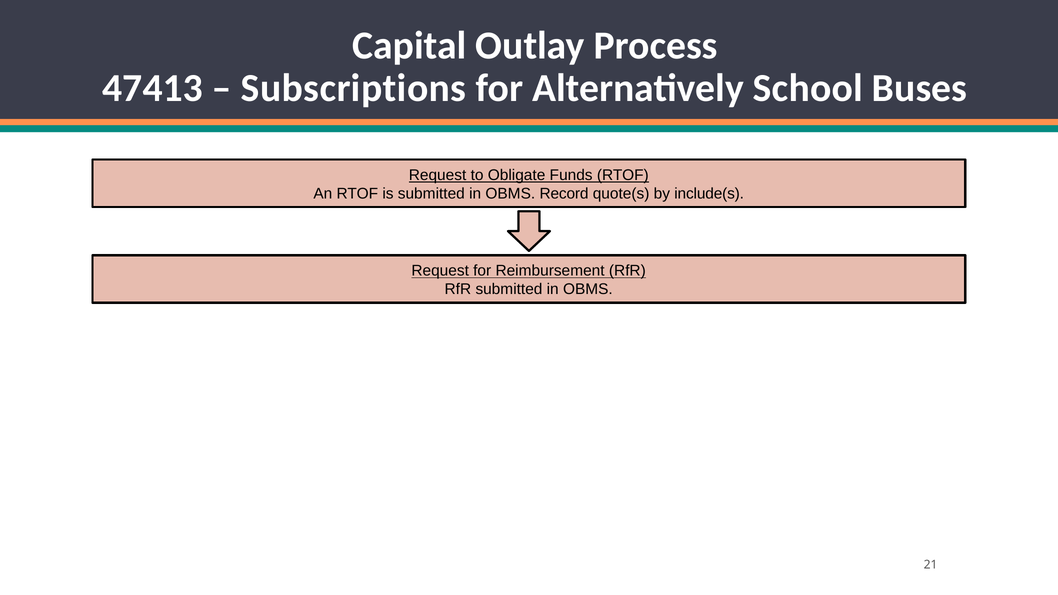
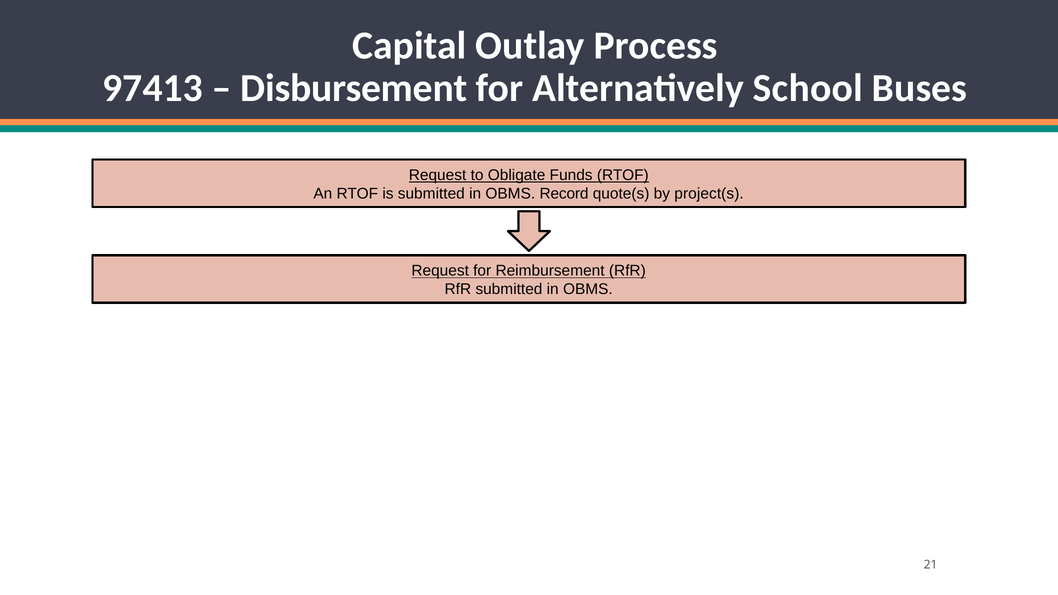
47413: 47413 -> 97413 (153, 88)
Subscriptions: Subscriptions -> Disbursement (354, 88)
include(s: include(s -> project(s (709, 194)
